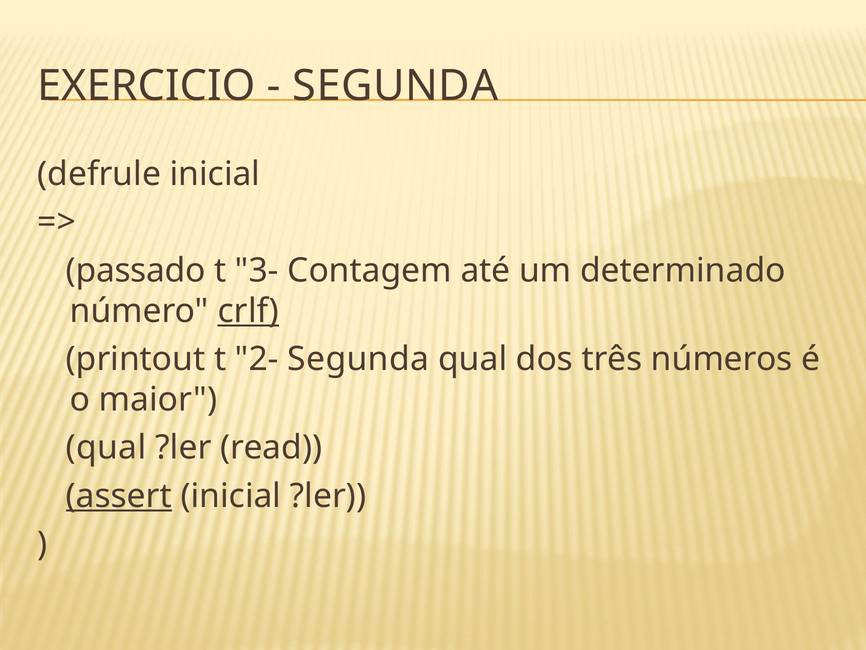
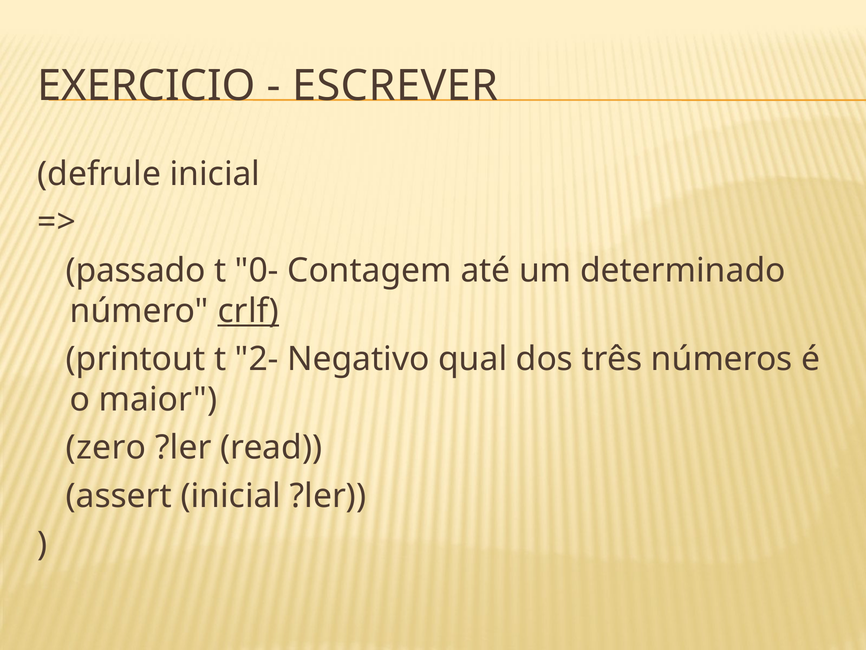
SEGUNDA: SEGUNDA -> ESCREVER (395, 86)
3-: 3- -> 0- (257, 270)
2- Segunda: Segunda -> Negativo (358, 359)
qual: qual -> zero (106, 447)
assert underline: present -> none (119, 496)
